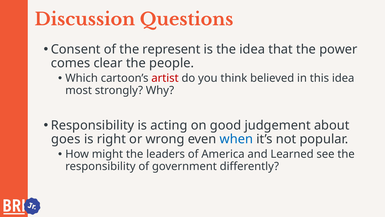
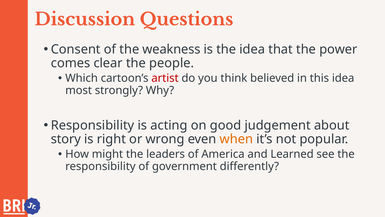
represent: represent -> weakness (171, 49)
goes: goes -> story (66, 139)
when colour: blue -> orange (236, 139)
